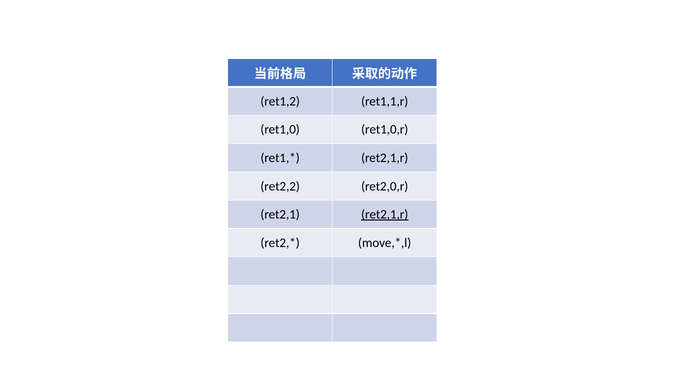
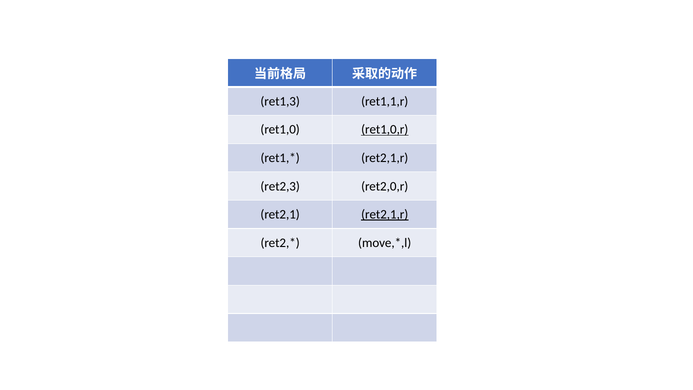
ret1,2: ret1,2 -> ret1,3 (280, 101)
ret1,0,r underline: none -> present (385, 130)
ret2,2: ret2,2 -> ret2,3 (280, 186)
